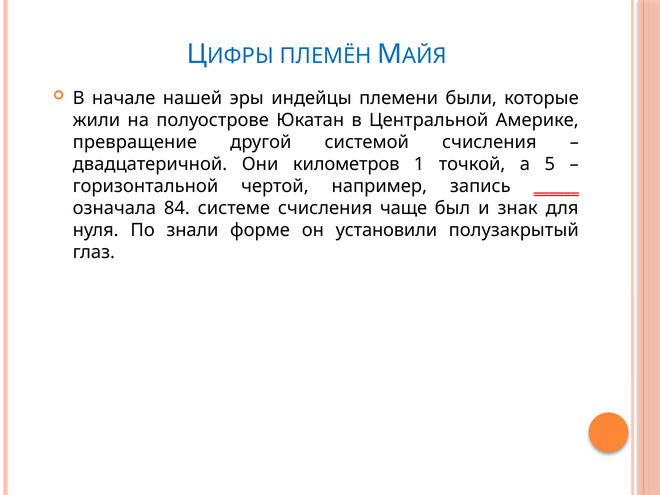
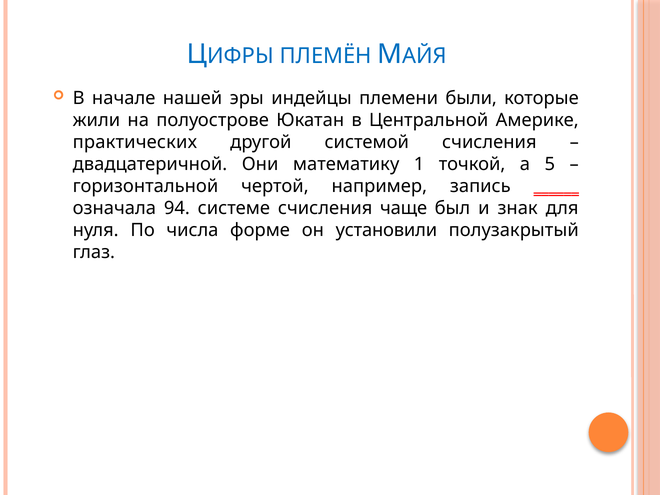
превращение: превращение -> практических (135, 142)
километров: километров -> математику (346, 164)
84: 84 -> 94 (177, 208)
знали: знали -> числа (192, 230)
